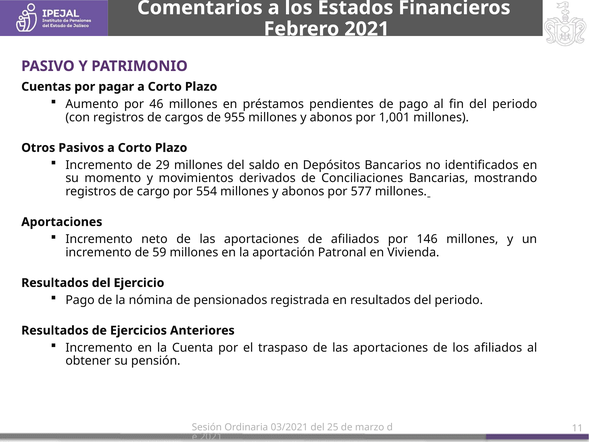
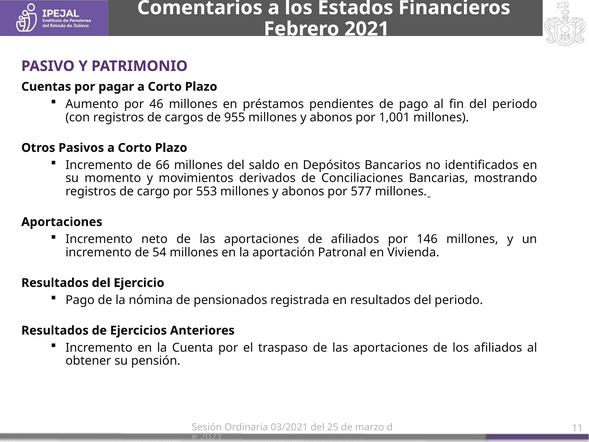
29: 29 -> 66 (163, 165)
554: 554 -> 553 (207, 191)
59: 59 -> 54 (159, 252)
